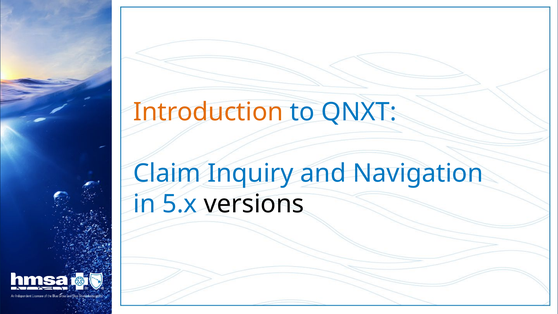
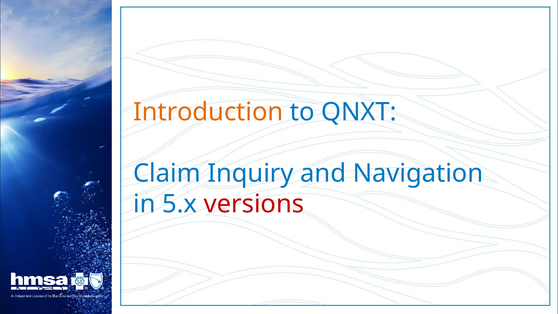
versions colour: black -> red (254, 204)
